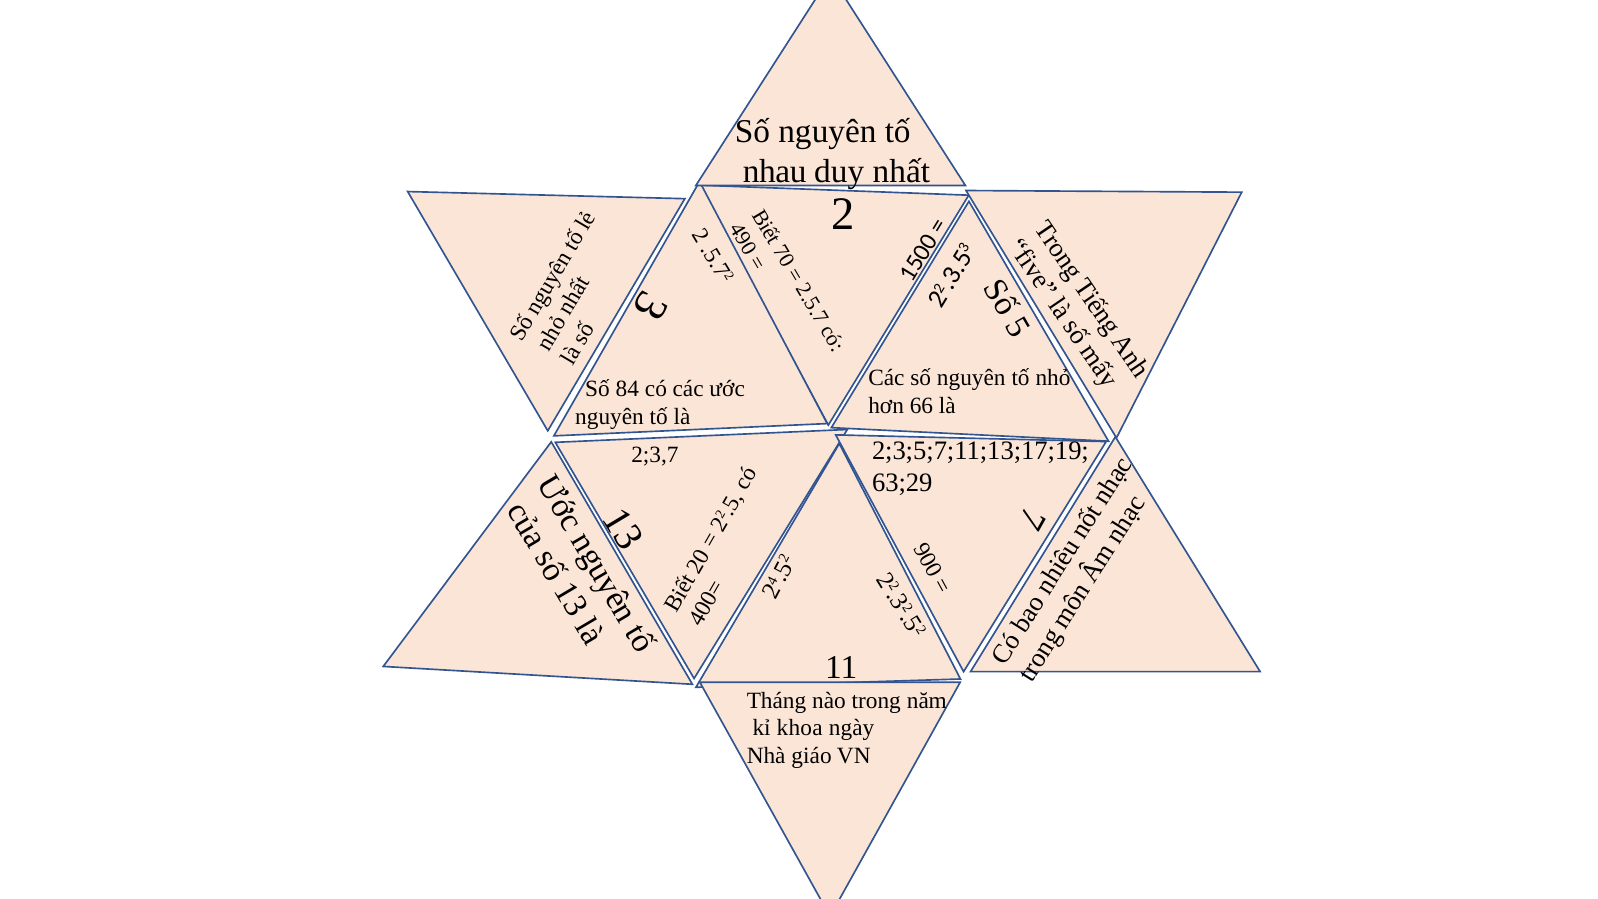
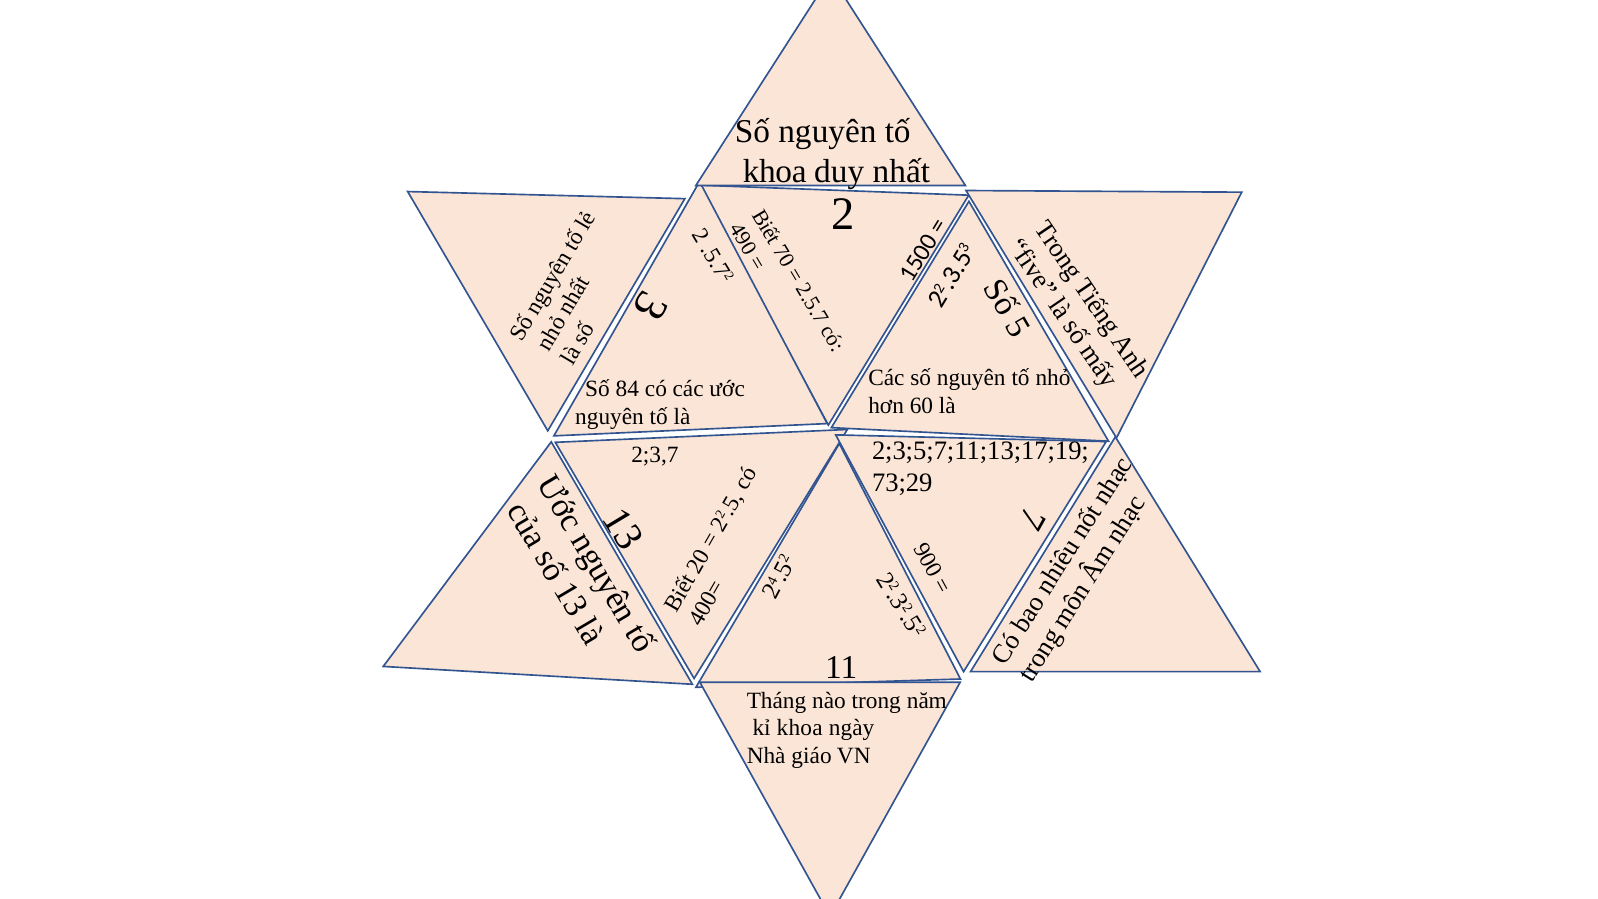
nhau: nhau -> khoa (775, 171)
66: 66 -> 60 (921, 406)
63;29: 63;29 -> 73;29 (902, 483)
